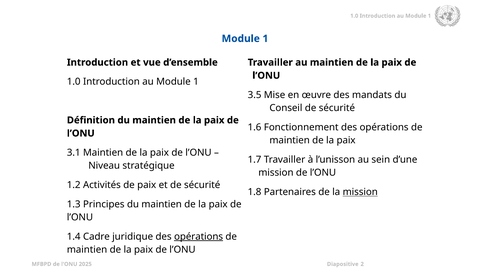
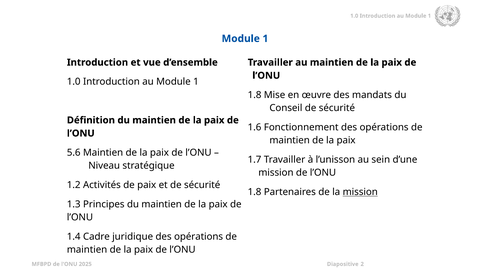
3.5: 3.5 -> 1.8 (255, 95)
3.1: 3.1 -> 5.6 (74, 153)
opérations underline: present -> none (199, 237)
